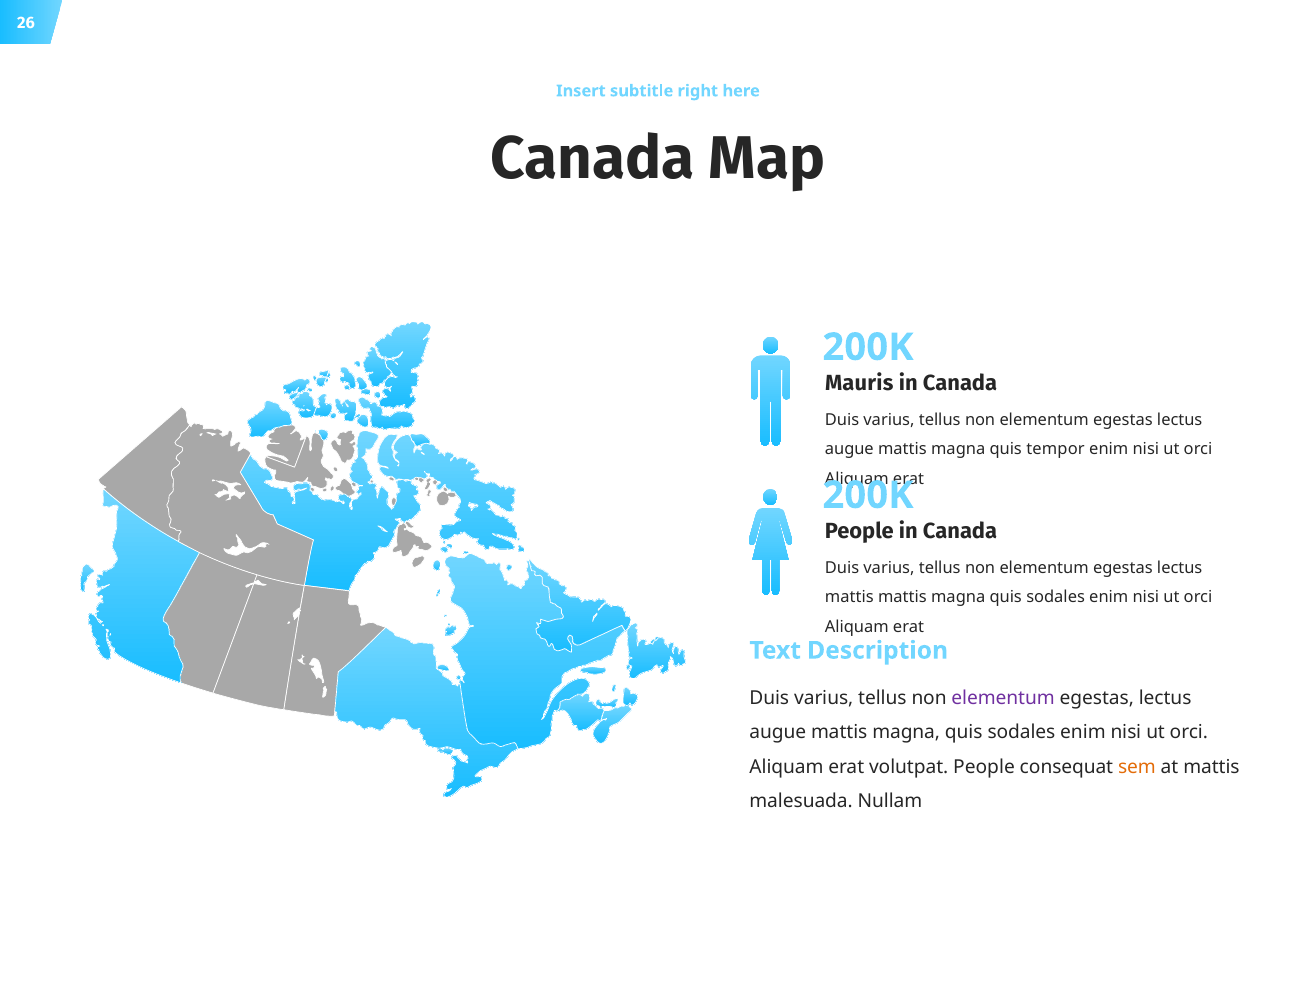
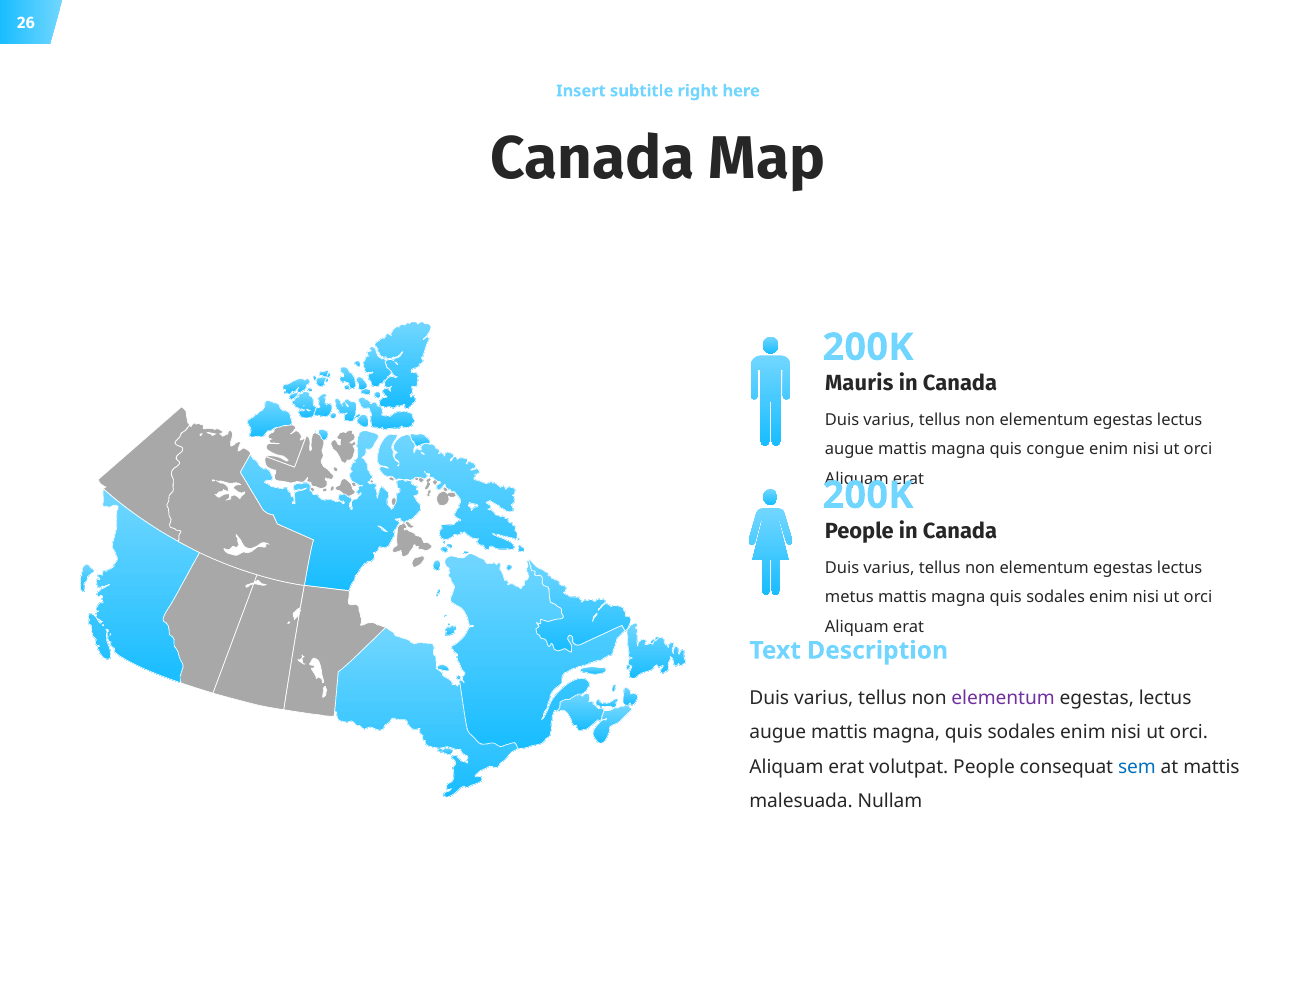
tempor: tempor -> congue (1056, 449)
mattis: mattis -> metus (849, 597)
sem colour: orange -> blue (1137, 767)
